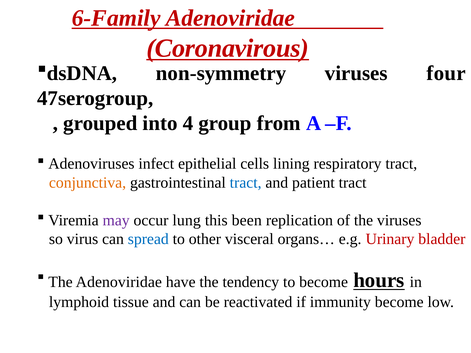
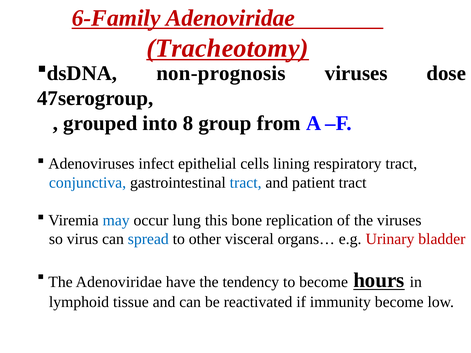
Coronavirous: Coronavirous -> Tracheotomy (227, 48)
non-symmetry: non-symmetry -> non-prognosis (221, 73)
four: four -> dose (446, 73)
4: 4 -> 8 (188, 123)
conjunctiva colour: orange -> blue (88, 183)
may colour: purple -> blue (116, 220)
been: been -> bone (247, 220)
